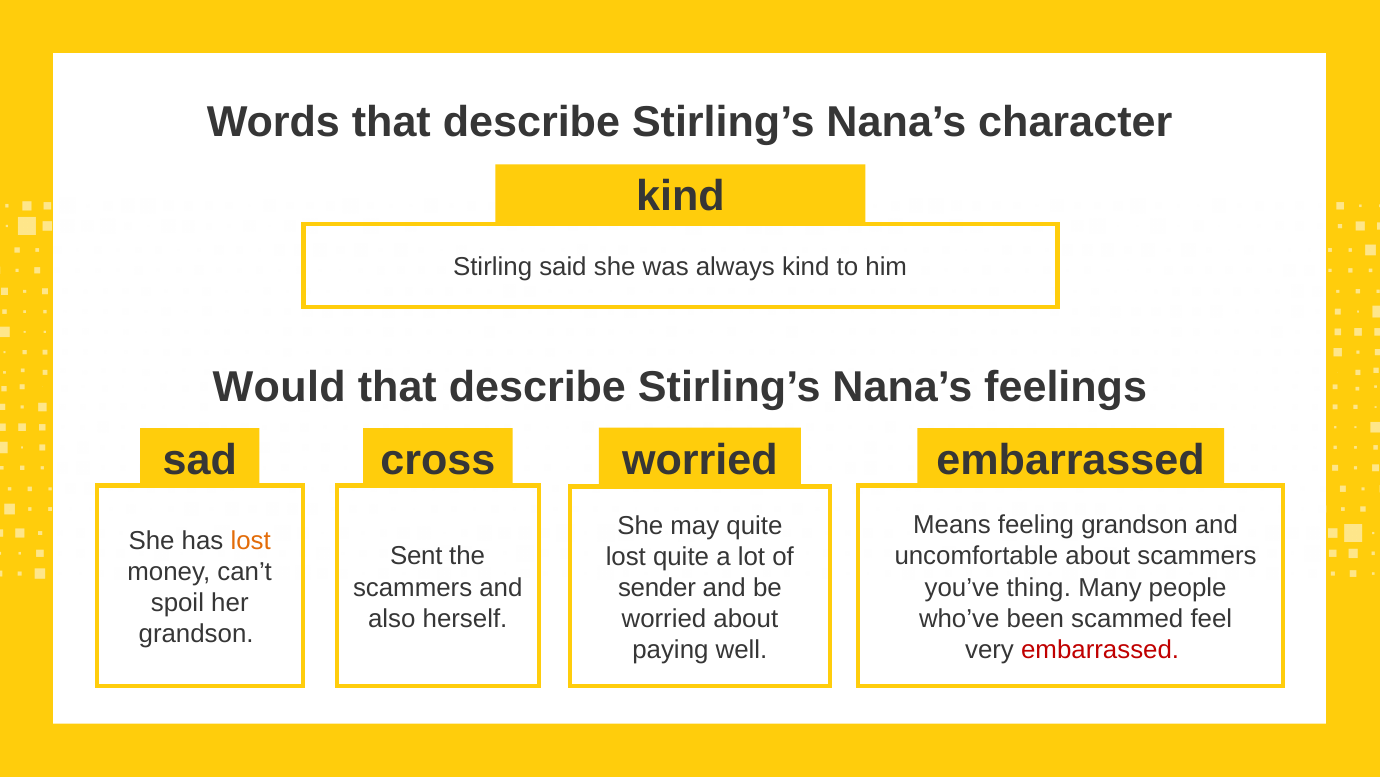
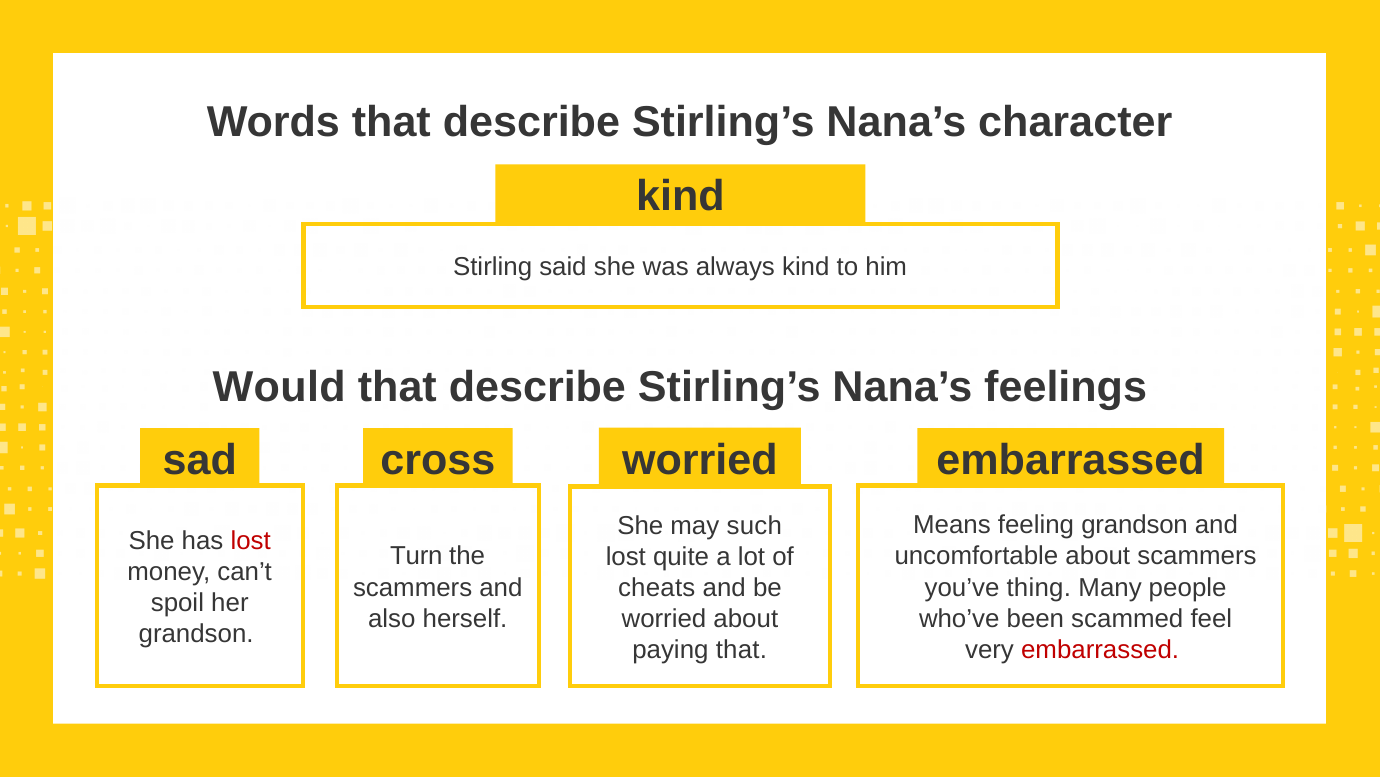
may quite: quite -> such (754, 525)
lost colour: orange -> red (251, 540)
Sent: Sent -> Turn (416, 556)
sender: sender -> cheats (657, 588)
paying well: well -> that (741, 650)
